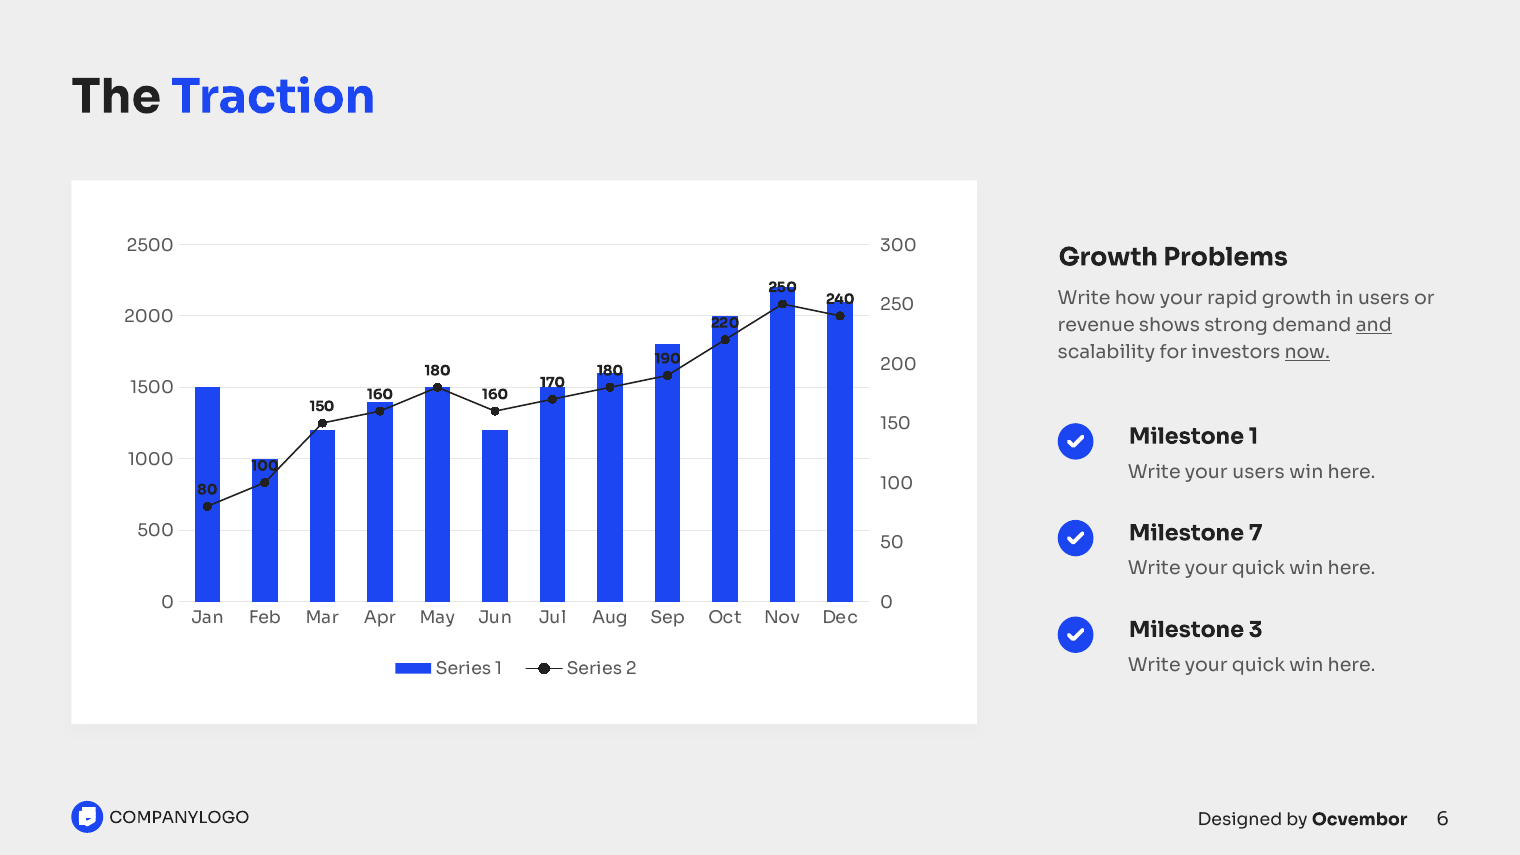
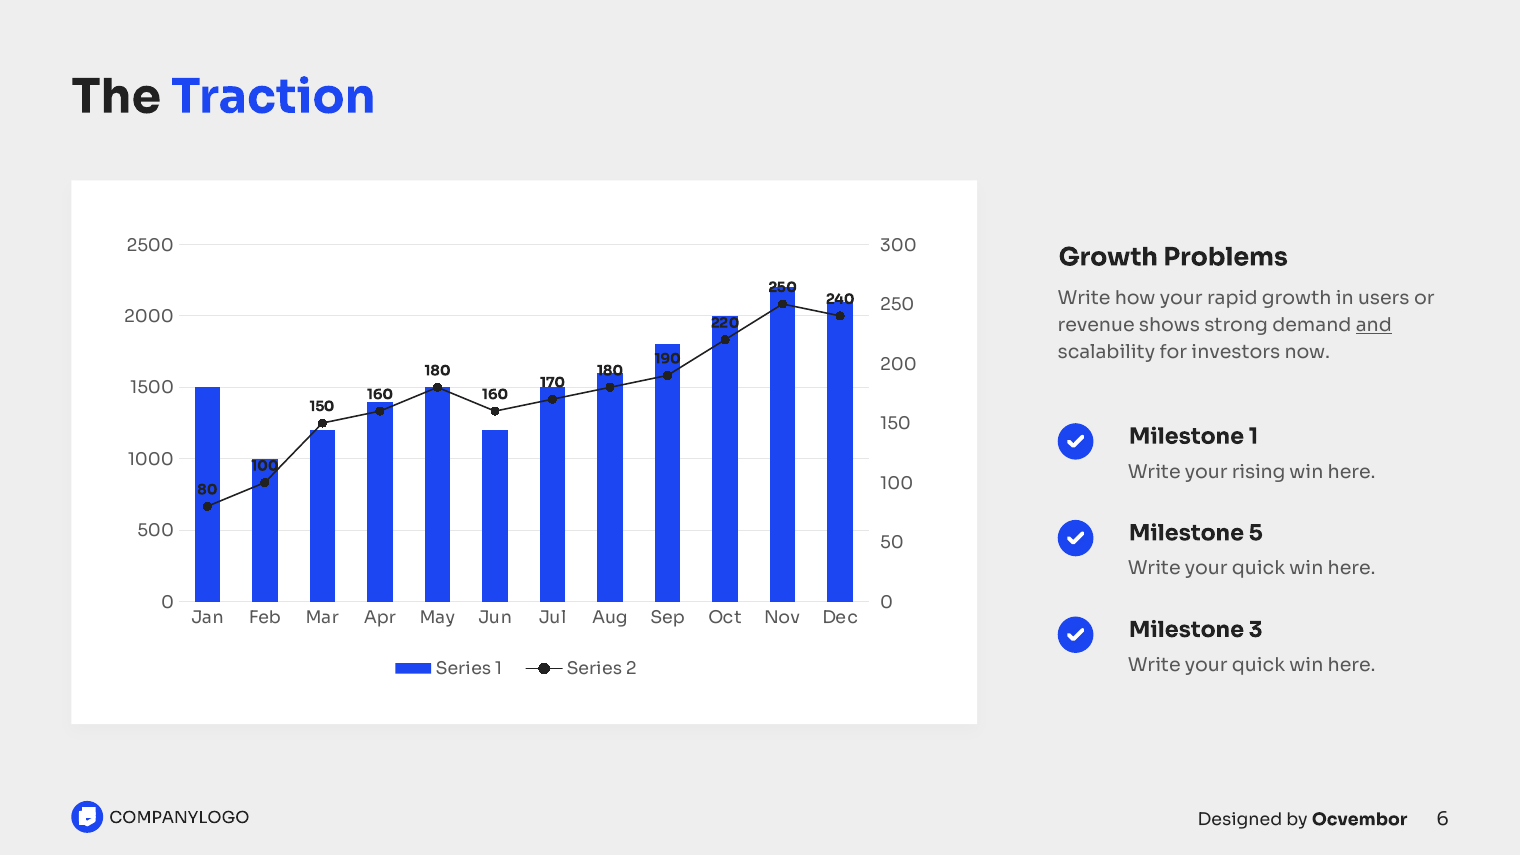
now underline: present -> none (1307, 353)
your users: users -> rising (1259, 472)
7: 7 -> 5 (1256, 533)
